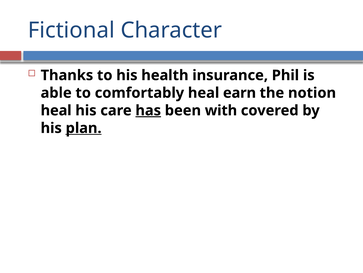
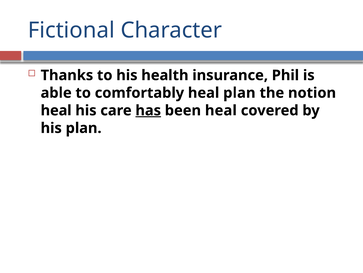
heal earn: earn -> plan (239, 93)
been with: with -> heal (221, 110)
plan underline: present -> none (84, 128)
